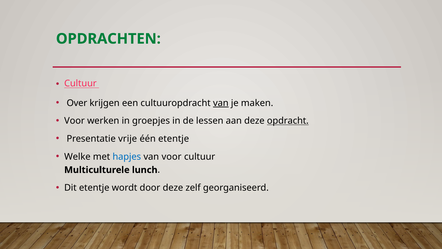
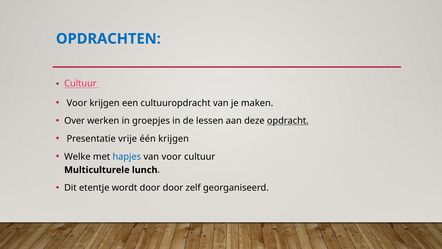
OPDRACHTEN colour: green -> blue (108, 39)
Over: Over -> Voor (77, 103)
van underline: present -> none (221, 103)
Voor: Voor -> Over (75, 121)
één etentje: etentje -> krijgen (174, 139)
door deze: deze -> door (173, 188)
